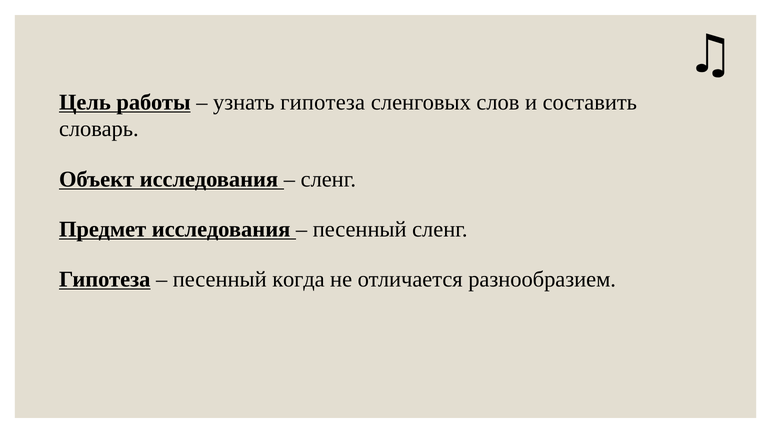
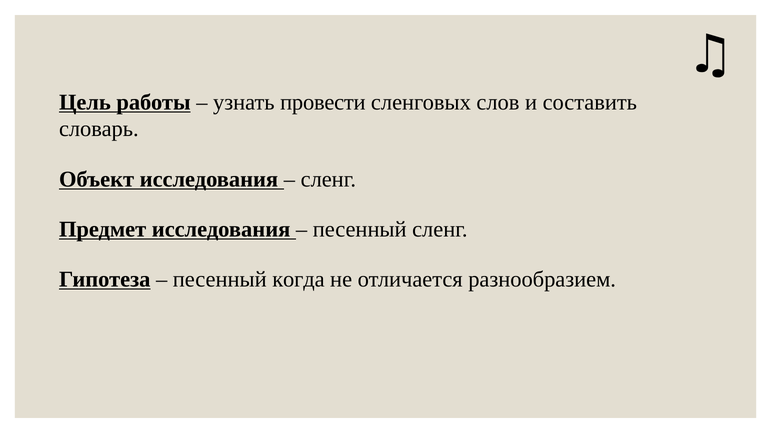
узнать гипотеза: гипотеза -> провести (323, 102)
